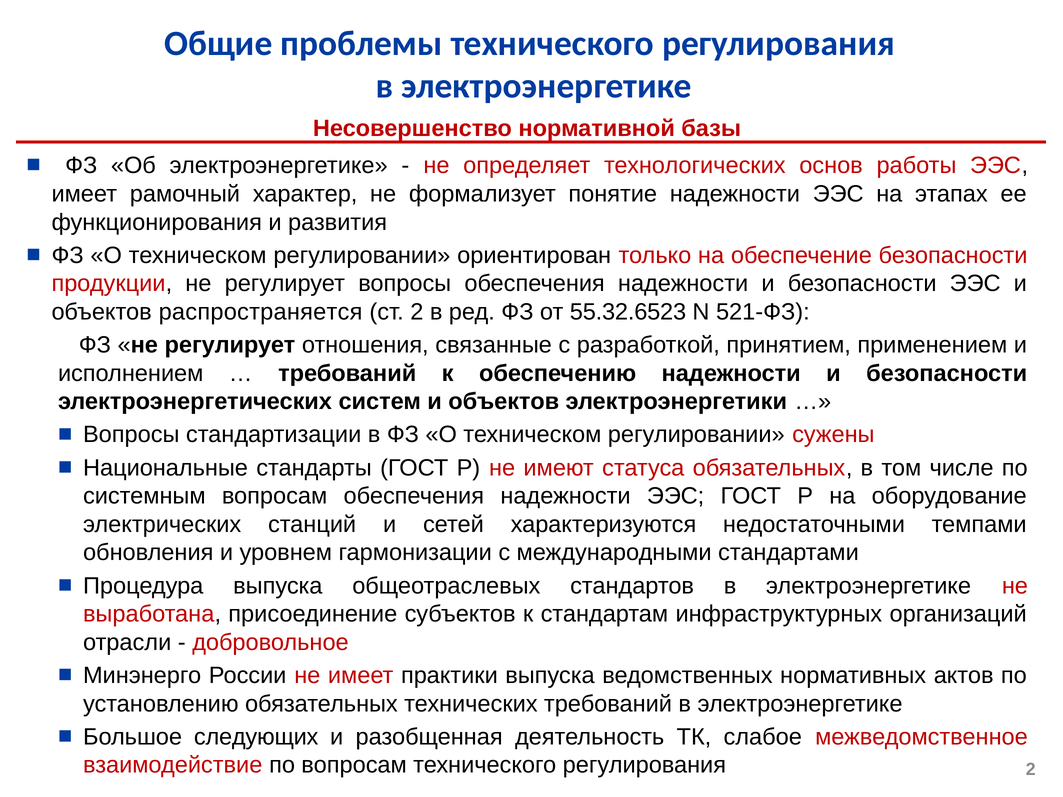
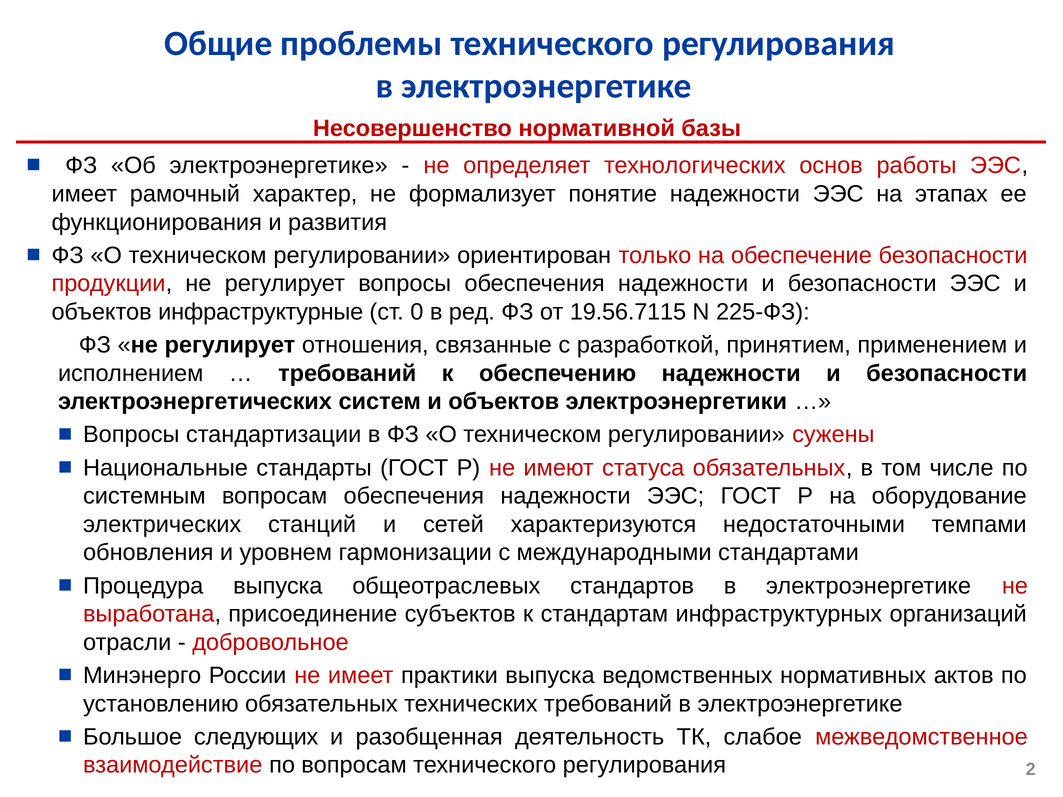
распространяется: распространяется -> инфраструктурные (261, 312)
ст 2: 2 -> 0 (417, 312)
55.32.6523: 55.32.6523 -> 19.56.7115 (628, 312)
521-ФЗ: 521-ФЗ -> 225-ФЗ (763, 312)
